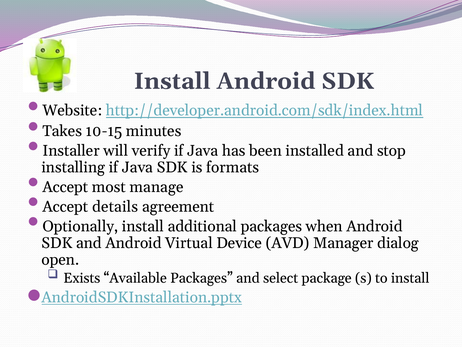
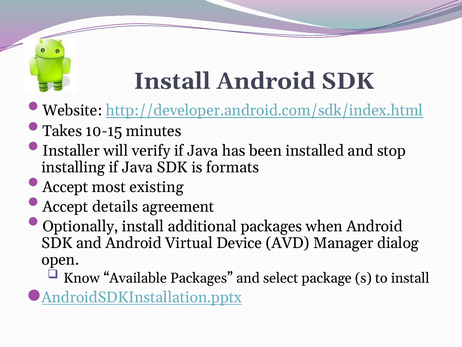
manage: manage -> existing (157, 187)
Exists: Exists -> Know (82, 278)
